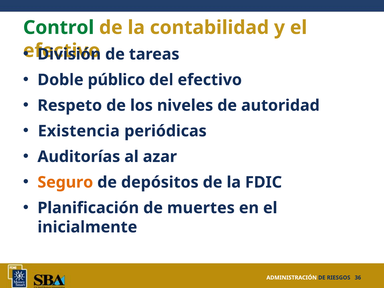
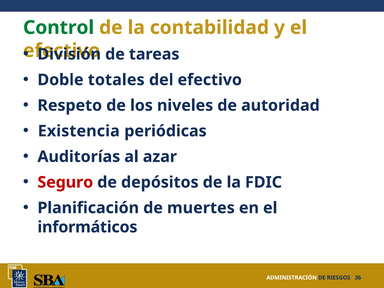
público: público -> totales (116, 80)
Seguro colour: orange -> red (65, 182)
inicialmente: inicialmente -> informáticos (87, 227)
